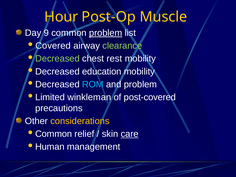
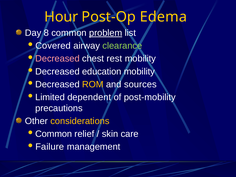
Muscle: Muscle -> Edema (163, 17)
9: 9 -> 8 (46, 33)
Decreased colour: light green -> pink (57, 59)
ROM colour: light blue -> yellow (93, 84)
and problem: problem -> sources (140, 84)
winkleman: winkleman -> dependent (89, 97)
post-covered: post-covered -> post-mobility (150, 97)
care underline: present -> none (130, 134)
Human: Human -> Failure (50, 147)
